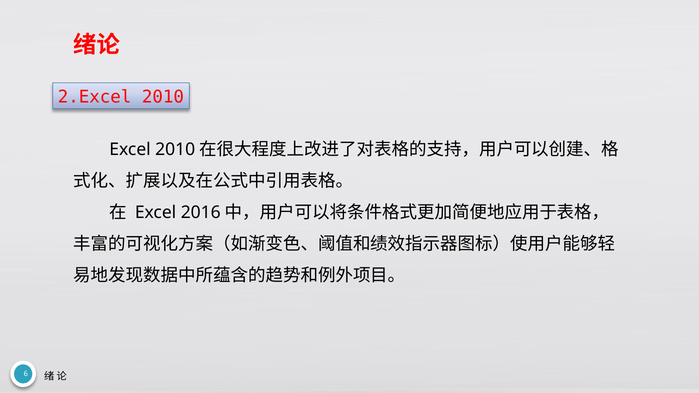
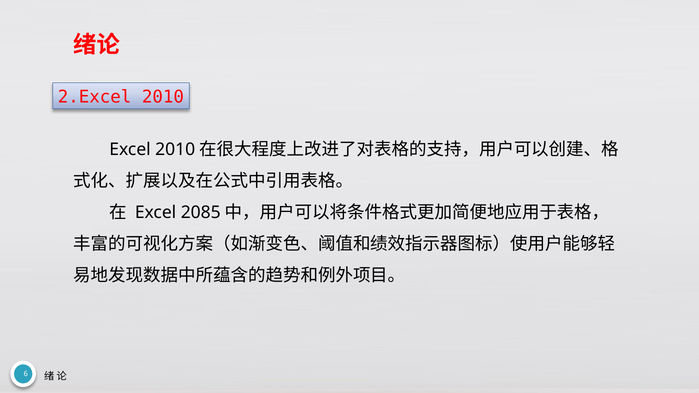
2016: 2016 -> 2085 (201, 212)
